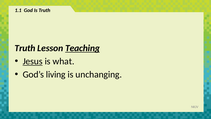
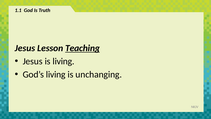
Truth: Truth -> Jesus (25, 48)
Jesus underline: present -> none (33, 61)
is what: what -> living (64, 61)
